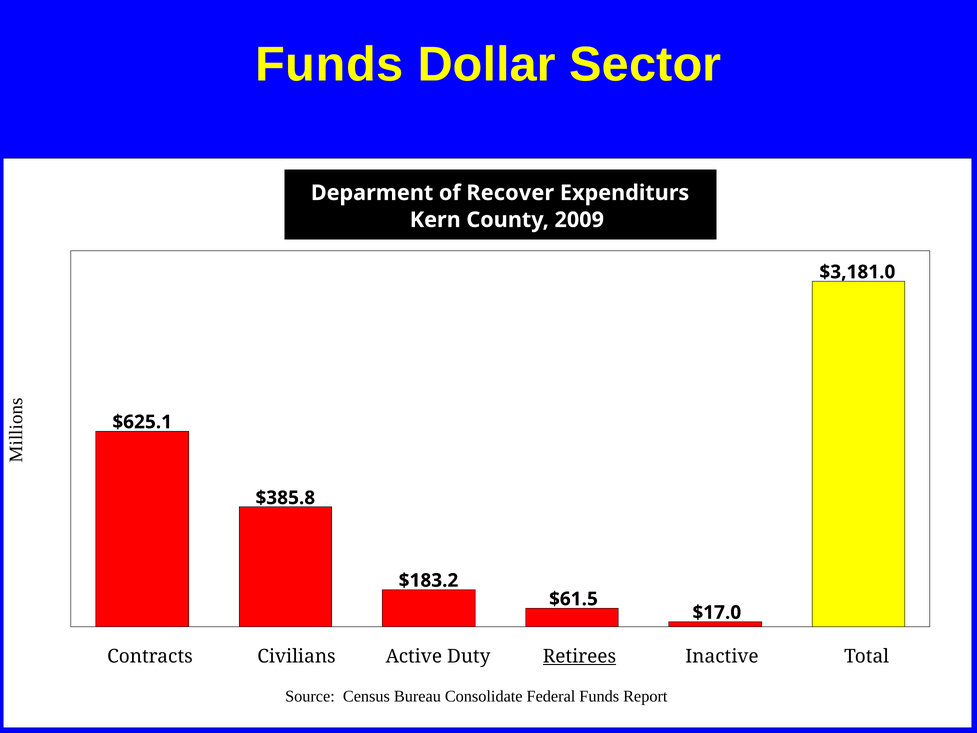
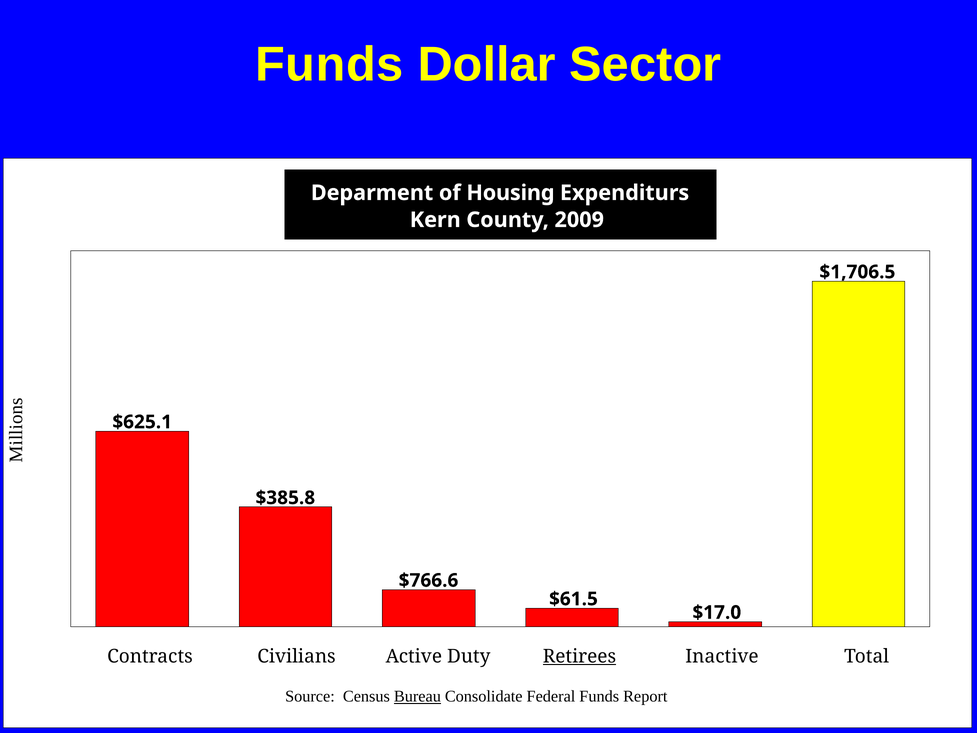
Recover: Recover -> Housing (510, 193)
$3,181.0: $3,181.0 -> $1,706.5 (857, 272)
$183.2: $183.2 -> $766.6 (429, 580)
Bureau underline: none -> present (417, 696)
